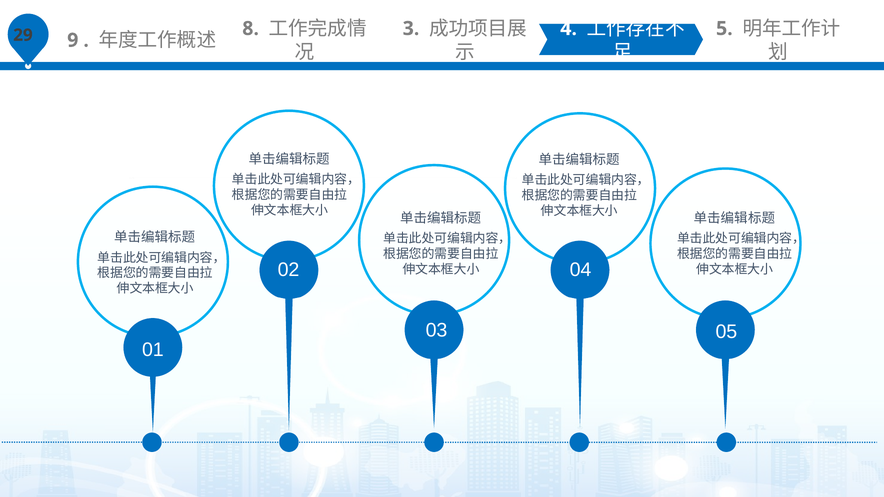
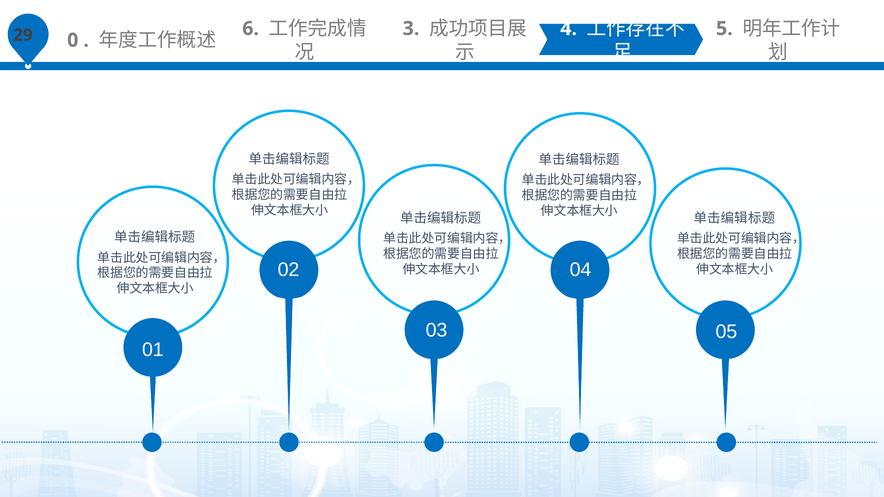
9: 9 -> 0 (73, 40)
8: 8 -> 6 (251, 29)
